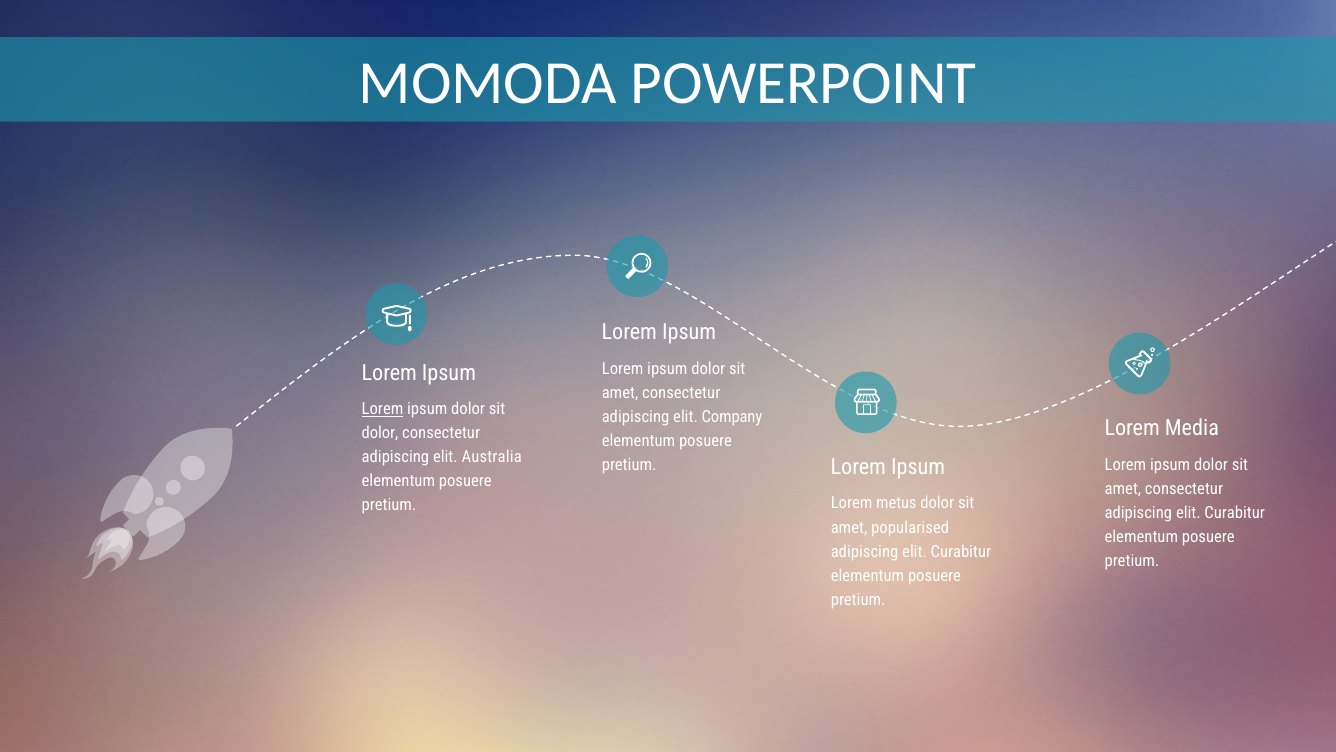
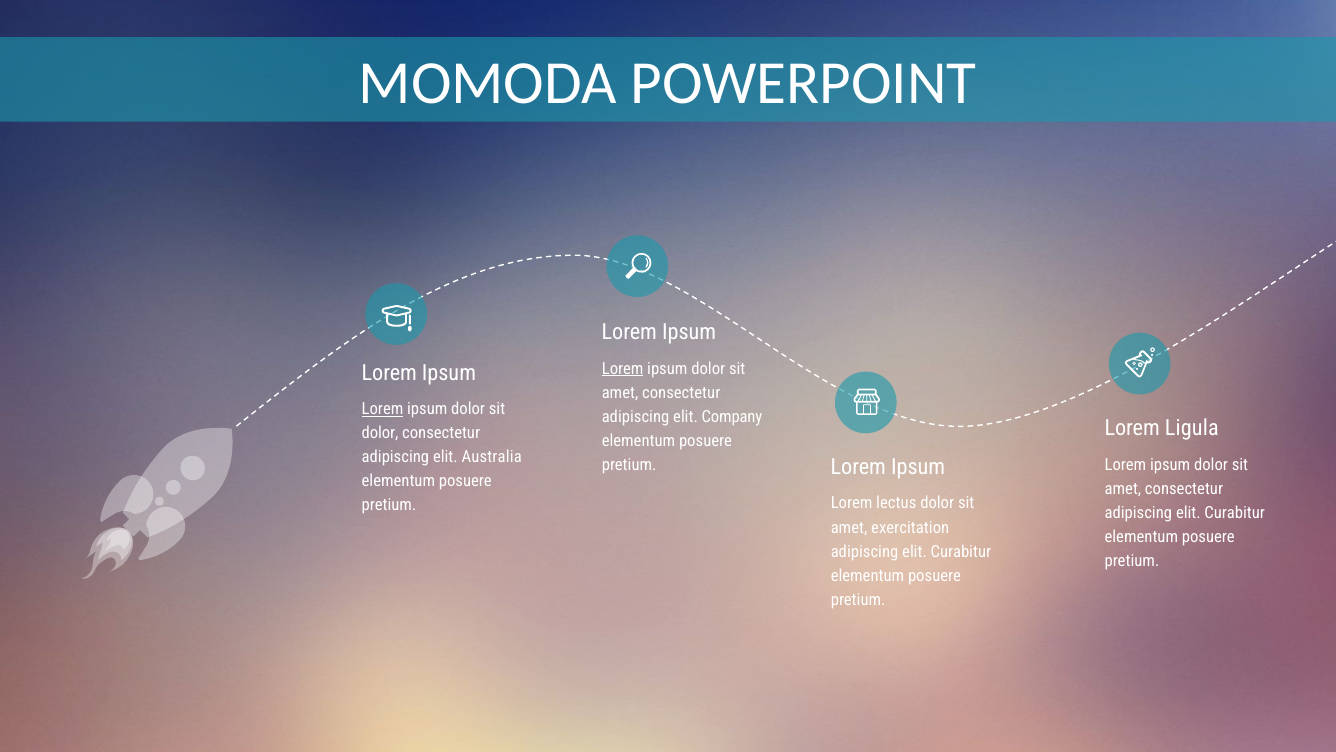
Lorem underline: none -> present (623, 368)
Media: Media -> Ligula (1192, 428)
metus: metus -> lectus (896, 503)
popularised: popularised -> exercitation (910, 527)
